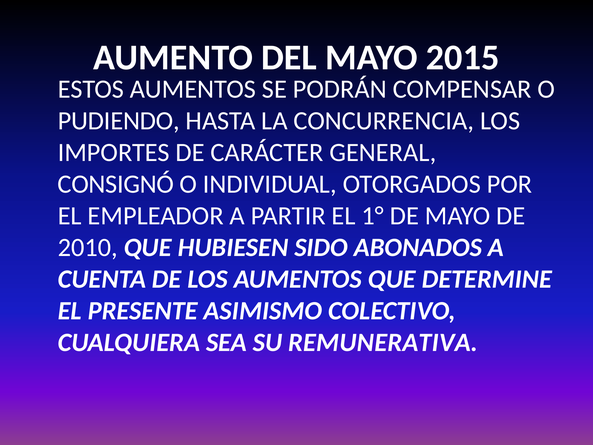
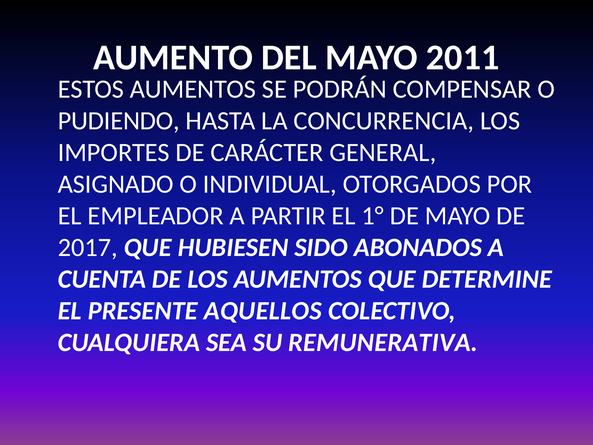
2015: 2015 -> 2011 (463, 57)
CONSIGNÓ: CONSIGNÓ -> ASIGNADO (116, 184)
2010: 2010 -> 2017 (88, 247)
ASIMISMO: ASIMISMO -> AQUELLOS (263, 311)
